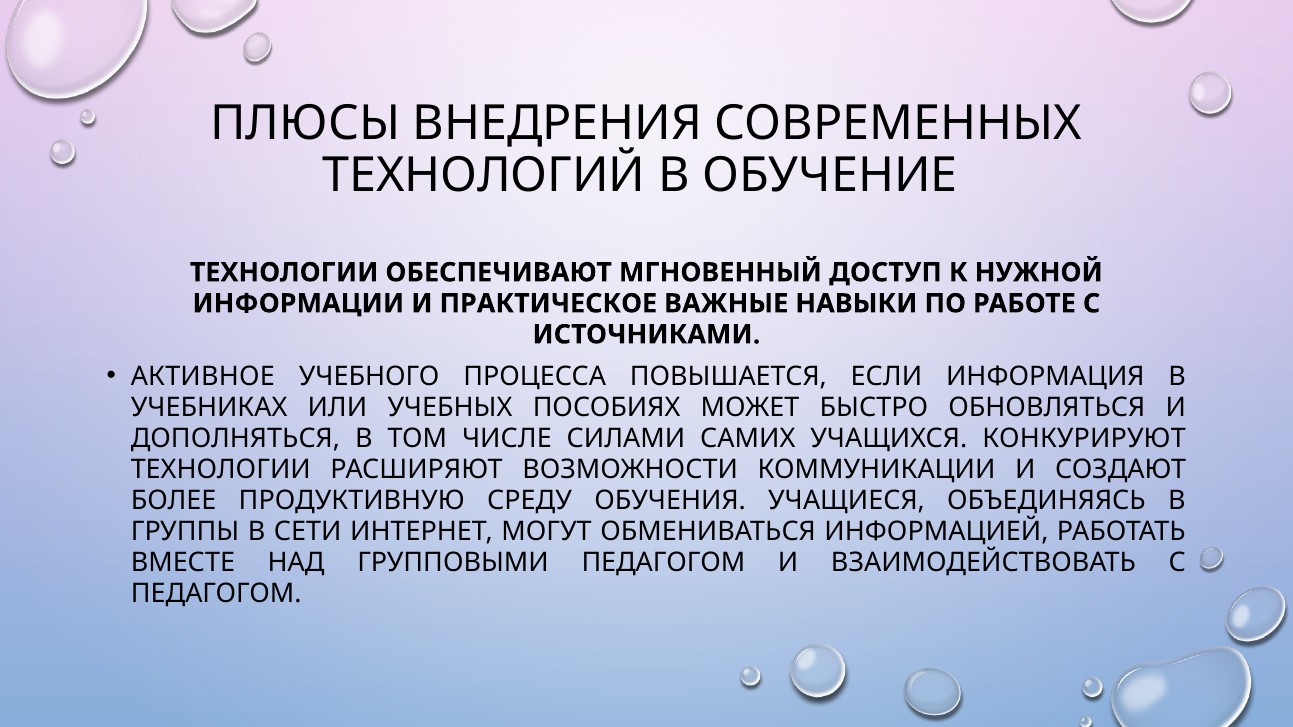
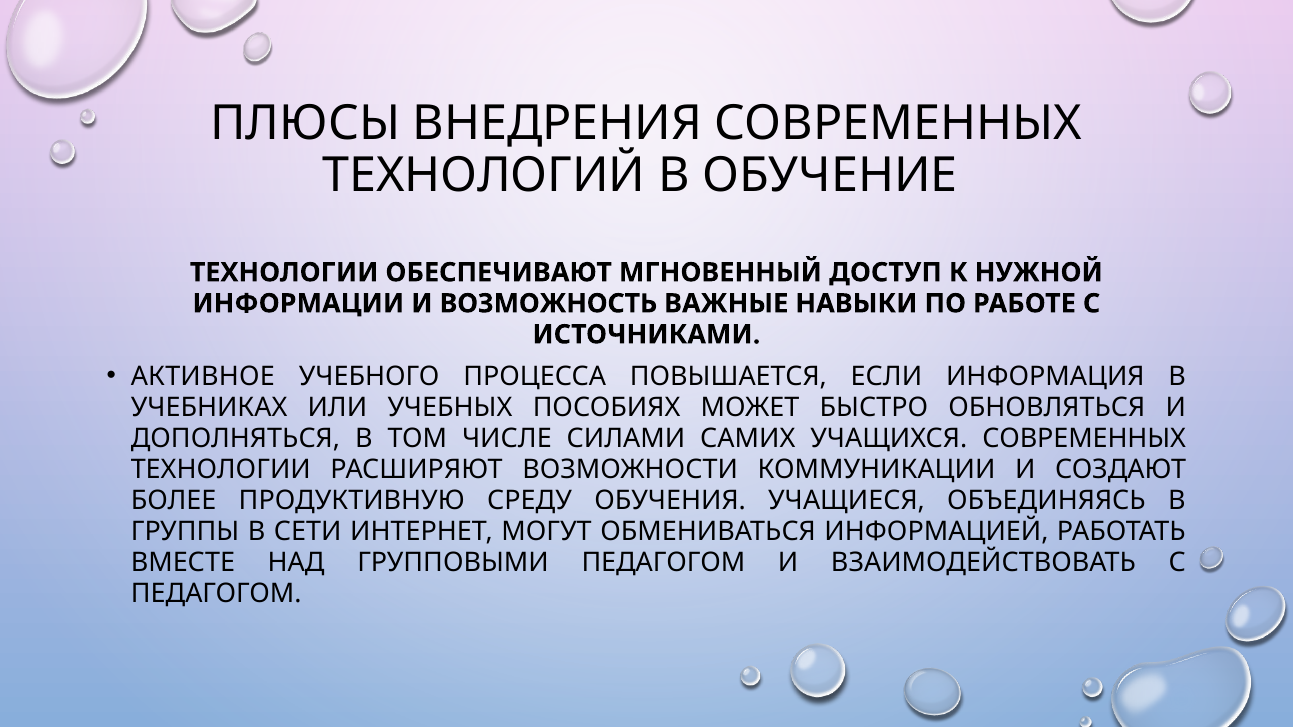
ПРАКТИЧЕСКОЕ: ПРАКТИЧЕСКОЕ -> ВОЗМОЖНОСТЬ (548, 304)
УЧАЩИХСЯ КОНКУРИРУЮТ: КОНКУРИРУЮТ -> СОВРЕМЕННЫХ (1084, 439)
